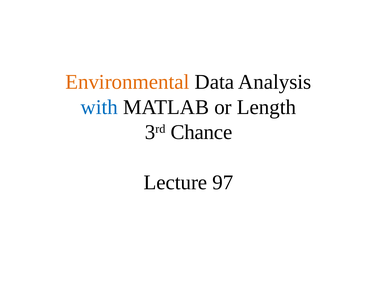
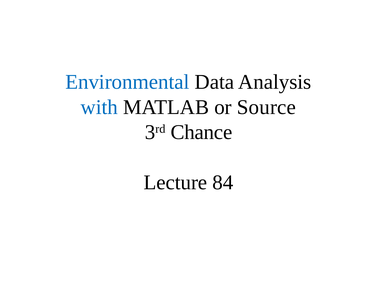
Environmental colour: orange -> blue (127, 82)
Length: Length -> Source (266, 107)
97: 97 -> 84 (223, 182)
